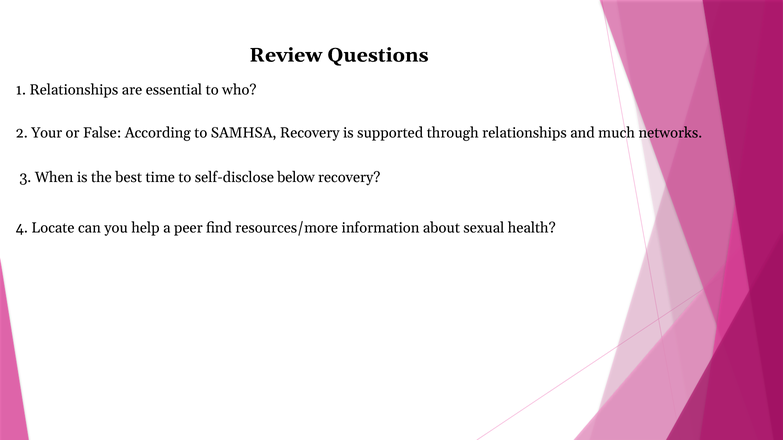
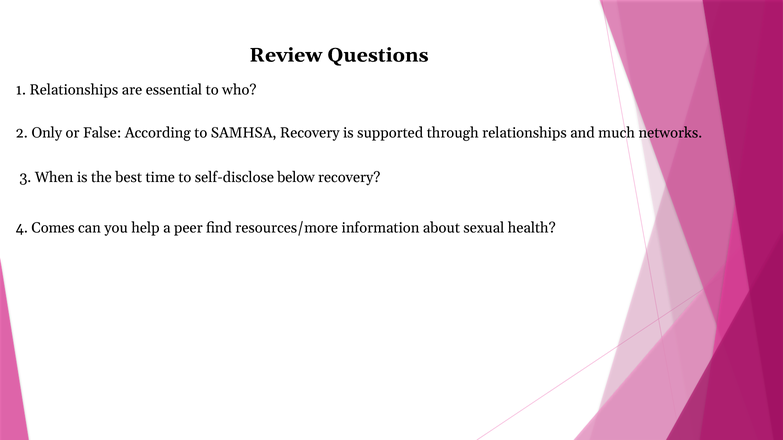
Your: Your -> Only (47, 133)
Locate: Locate -> Comes (53, 228)
